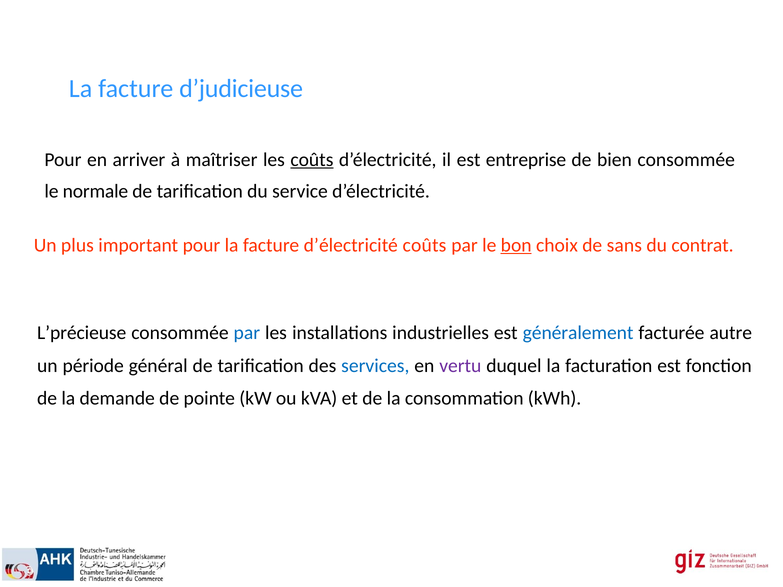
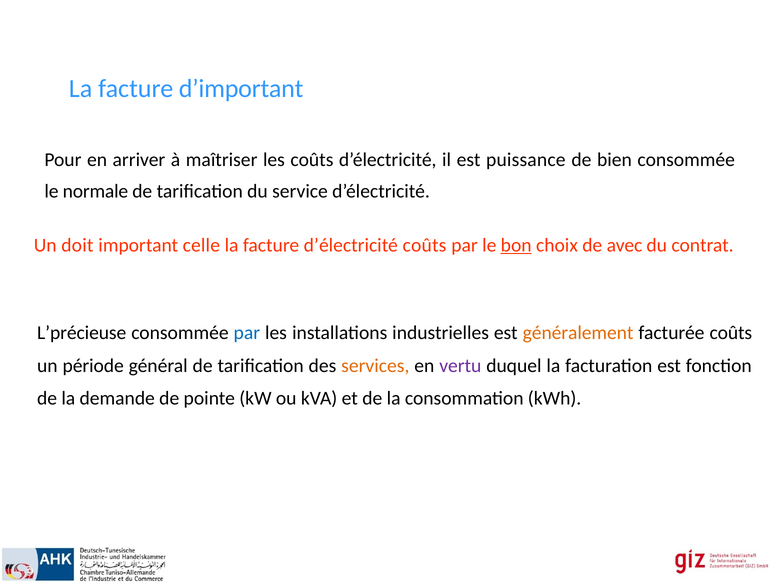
d’judicieuse: d’judicieuse -> d’important (241, 89)
coûts underline: present -> none (312, 160)
entreprise: entreprise -> puissance (526, 160)
plus: plus -> doit (77, 245)
important pour: pour -> celle (201, 245)
sans: sans -> avec (624, 245)
généralement colour: blue -> orange (578, 333)
facturée autre: autre -> coûts (731, 333)
services colour: blue -> orange (375, 366)
